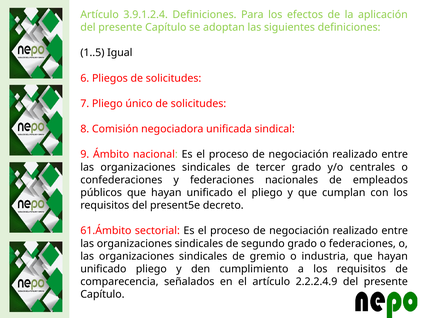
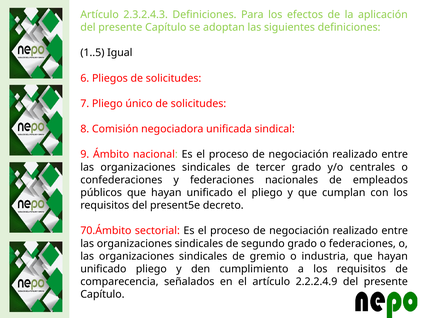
3.9.1.2.4: 3.9.1.2.4 -> 2.3.2.4.3 (146, 15)
61.Ámbito: 61.Ámbito -> 70.Ámbito (106, 231)
